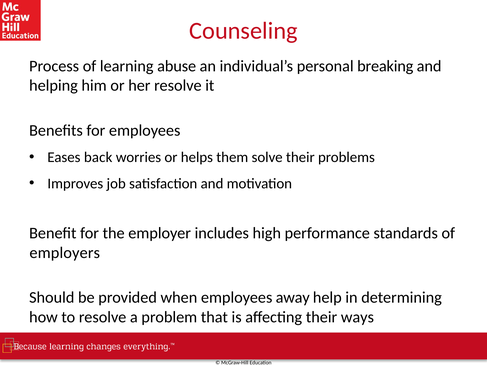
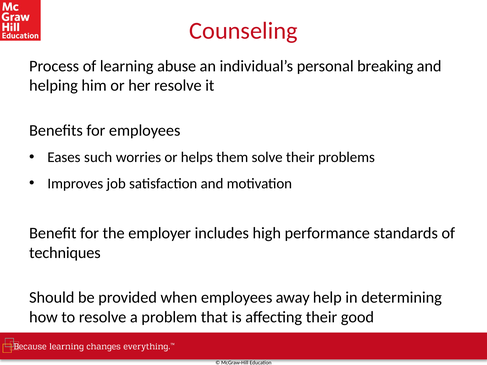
back: back -> such (98, 157)
employers: employers -> techniques (65, 253)
ways: ways -> good (357, 317)
